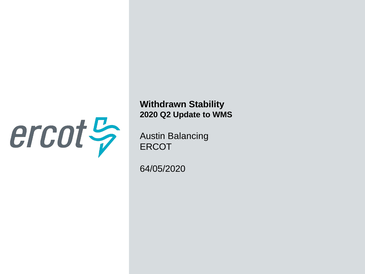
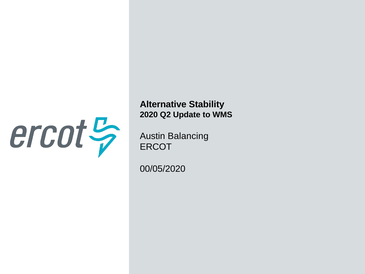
Withdrawn: Withdrawn -> Alternative (163, 104)
64/05/2020: 64/05/2020 -> 00/05/2020 (163, 169)
